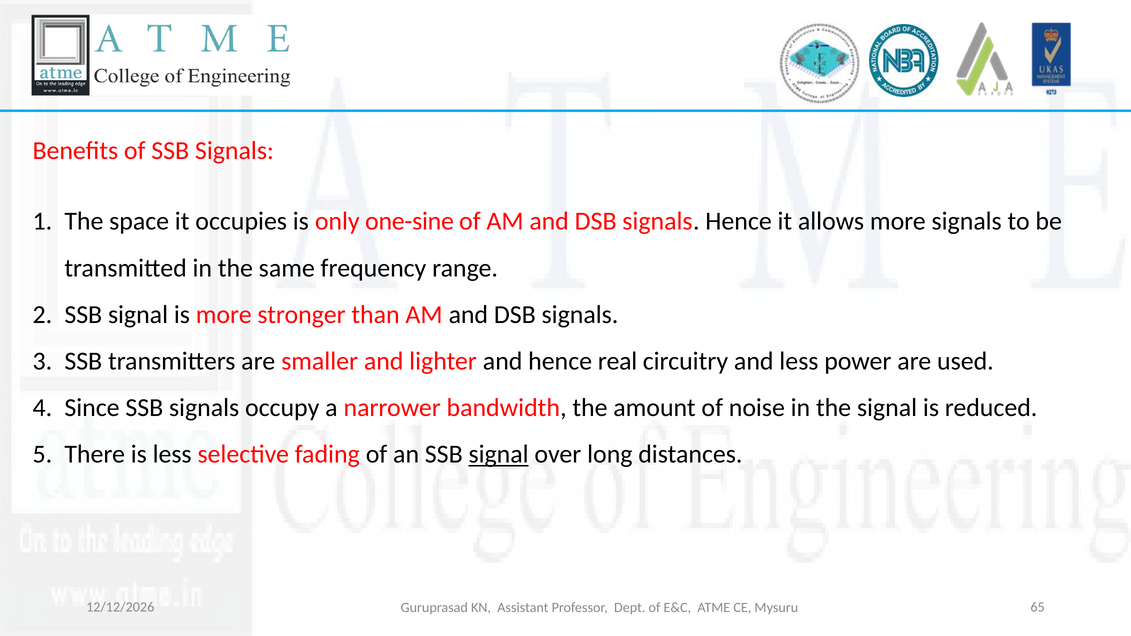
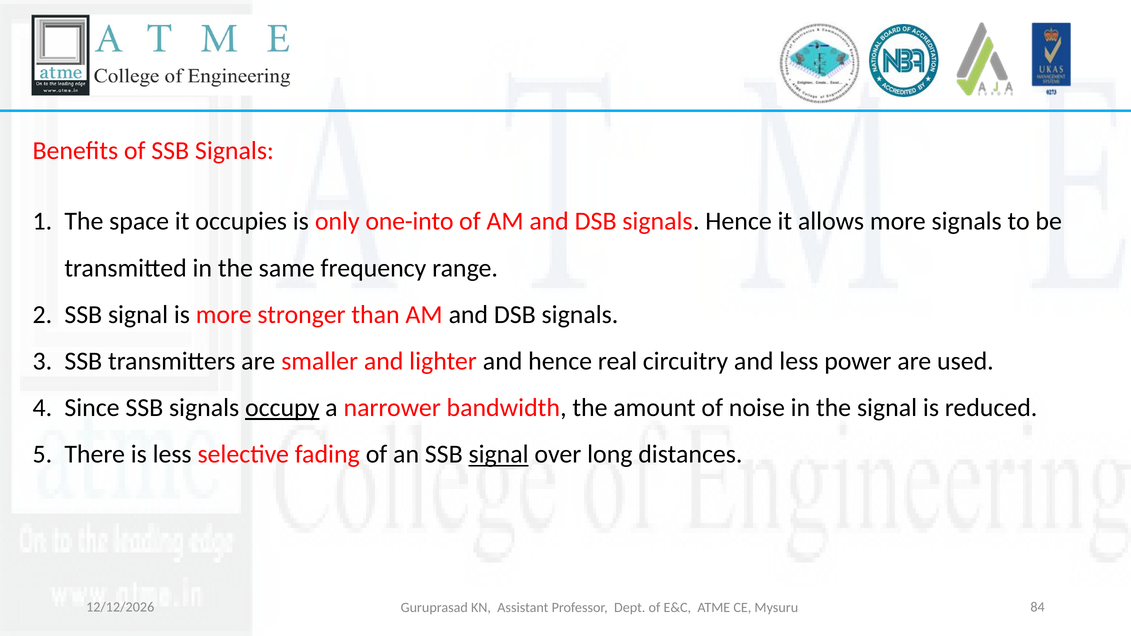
one-sine: one-sine -> one-into (410, 221)
occupy underline: none -> present (282, 408)
65: 65 -> 84 (1038, 607)
